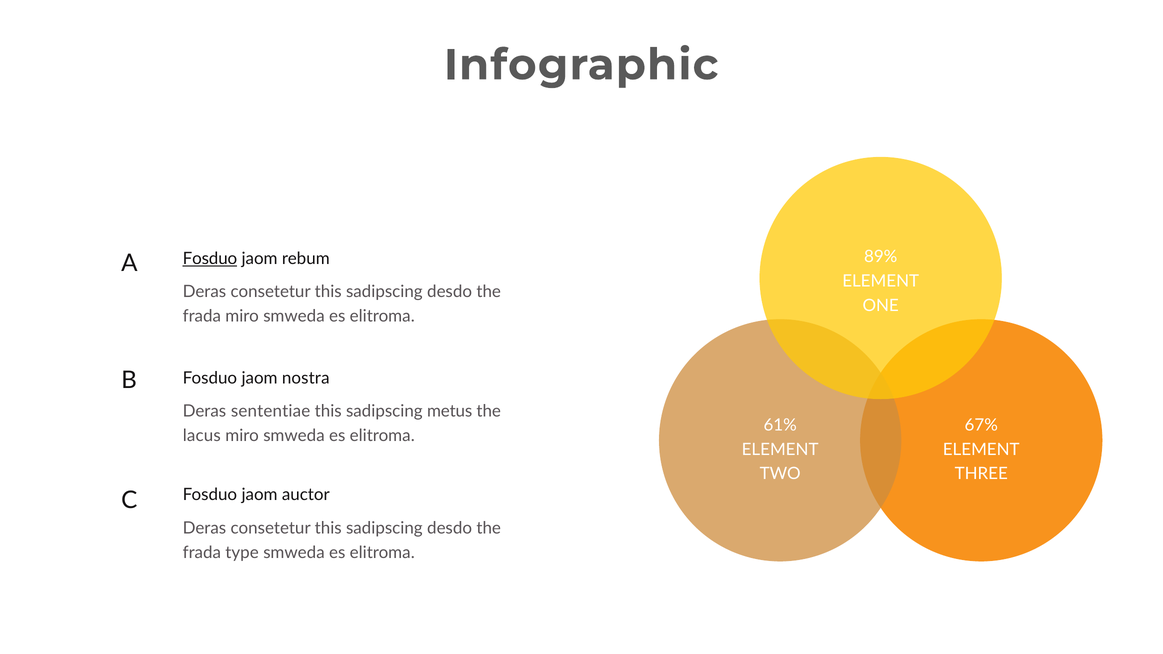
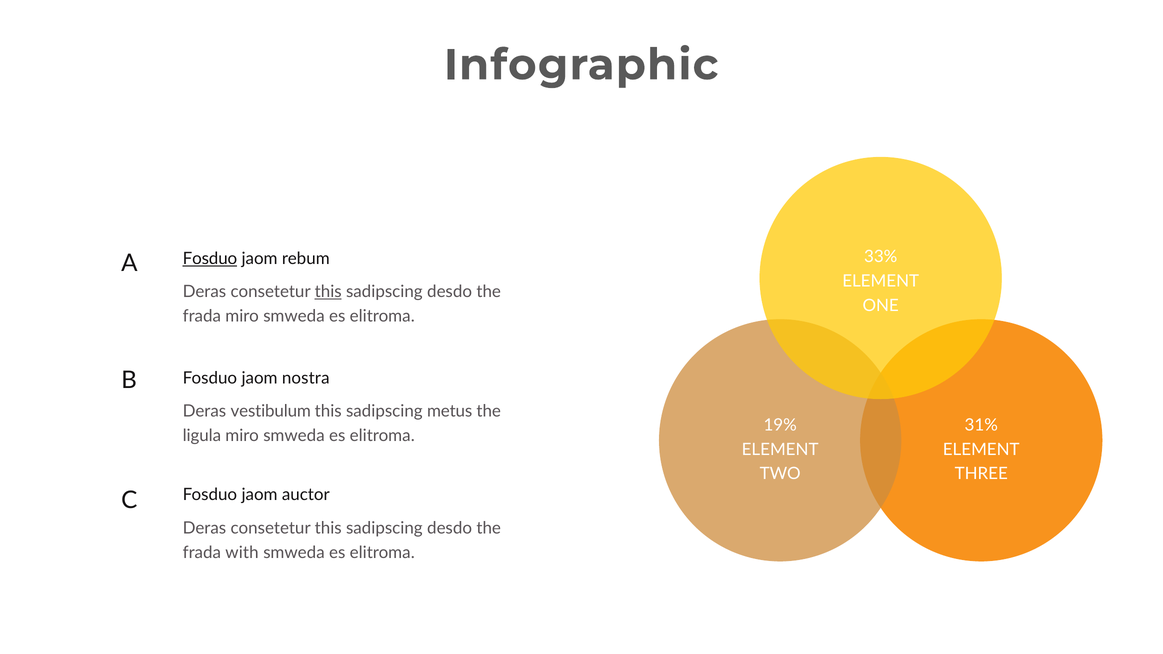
89%: 89% -> 33% (881, 257)
this underline: none -> present (328, 292)
sententiae: sententiae -> vestibulum (271, 411)
61%: 61% -> 19% (780, 425)
67%: 67% -> 31% (981, 425)
lacus: lacus -> ligula (202, 436)
type: type -> with (242, 553)
